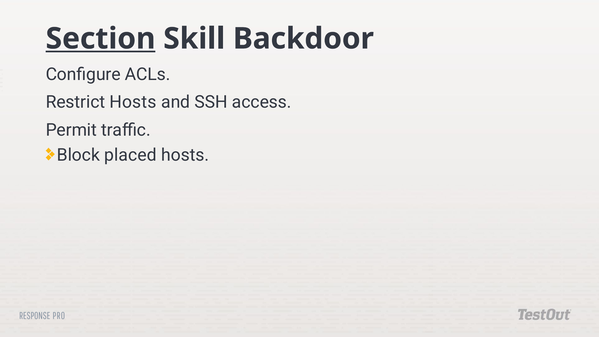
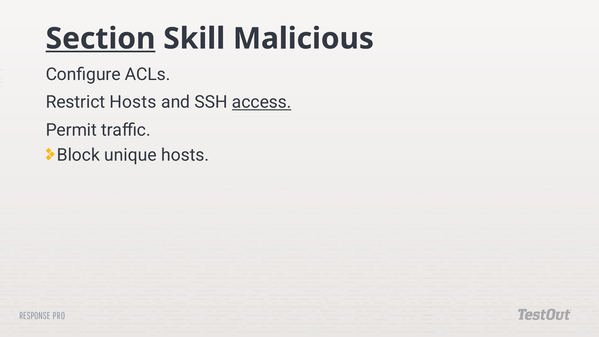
Backdoor: Backdoor -> Malicious (303, 39)
access underline: none -> present (262, 102)
placed: placed -> unique (131, 155)
